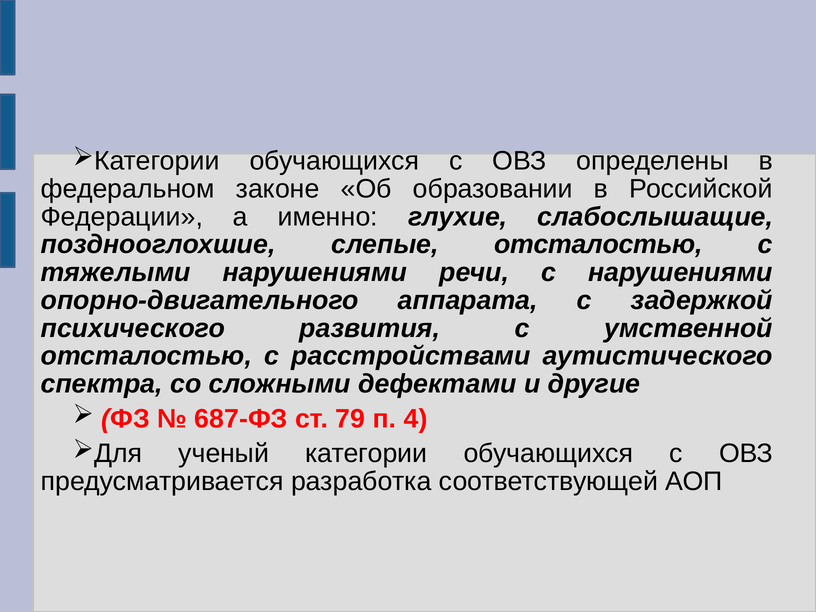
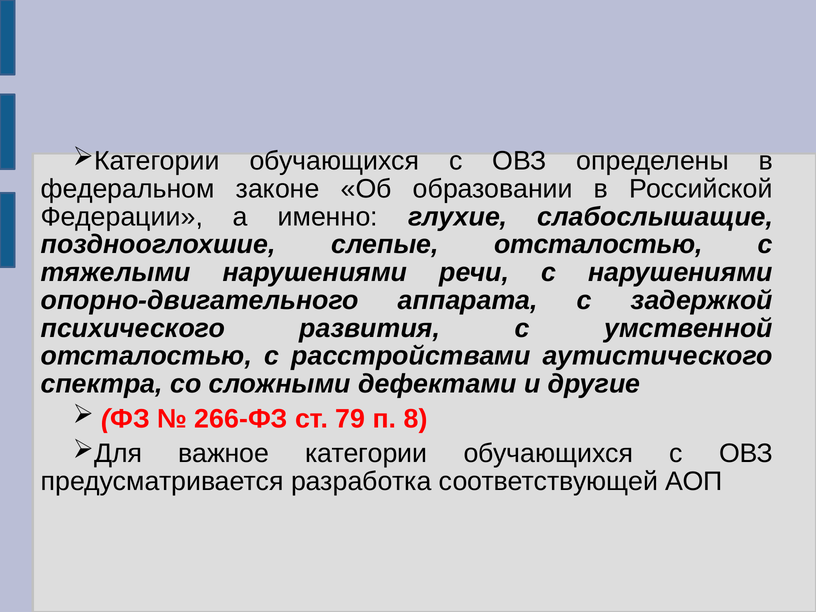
687-ФЗ: 687-ФЗ -> 266-ФЗ (241, 419)
4: 4 -> 8 (416, 419)
ученый: ученый -> важное (224, 453)
